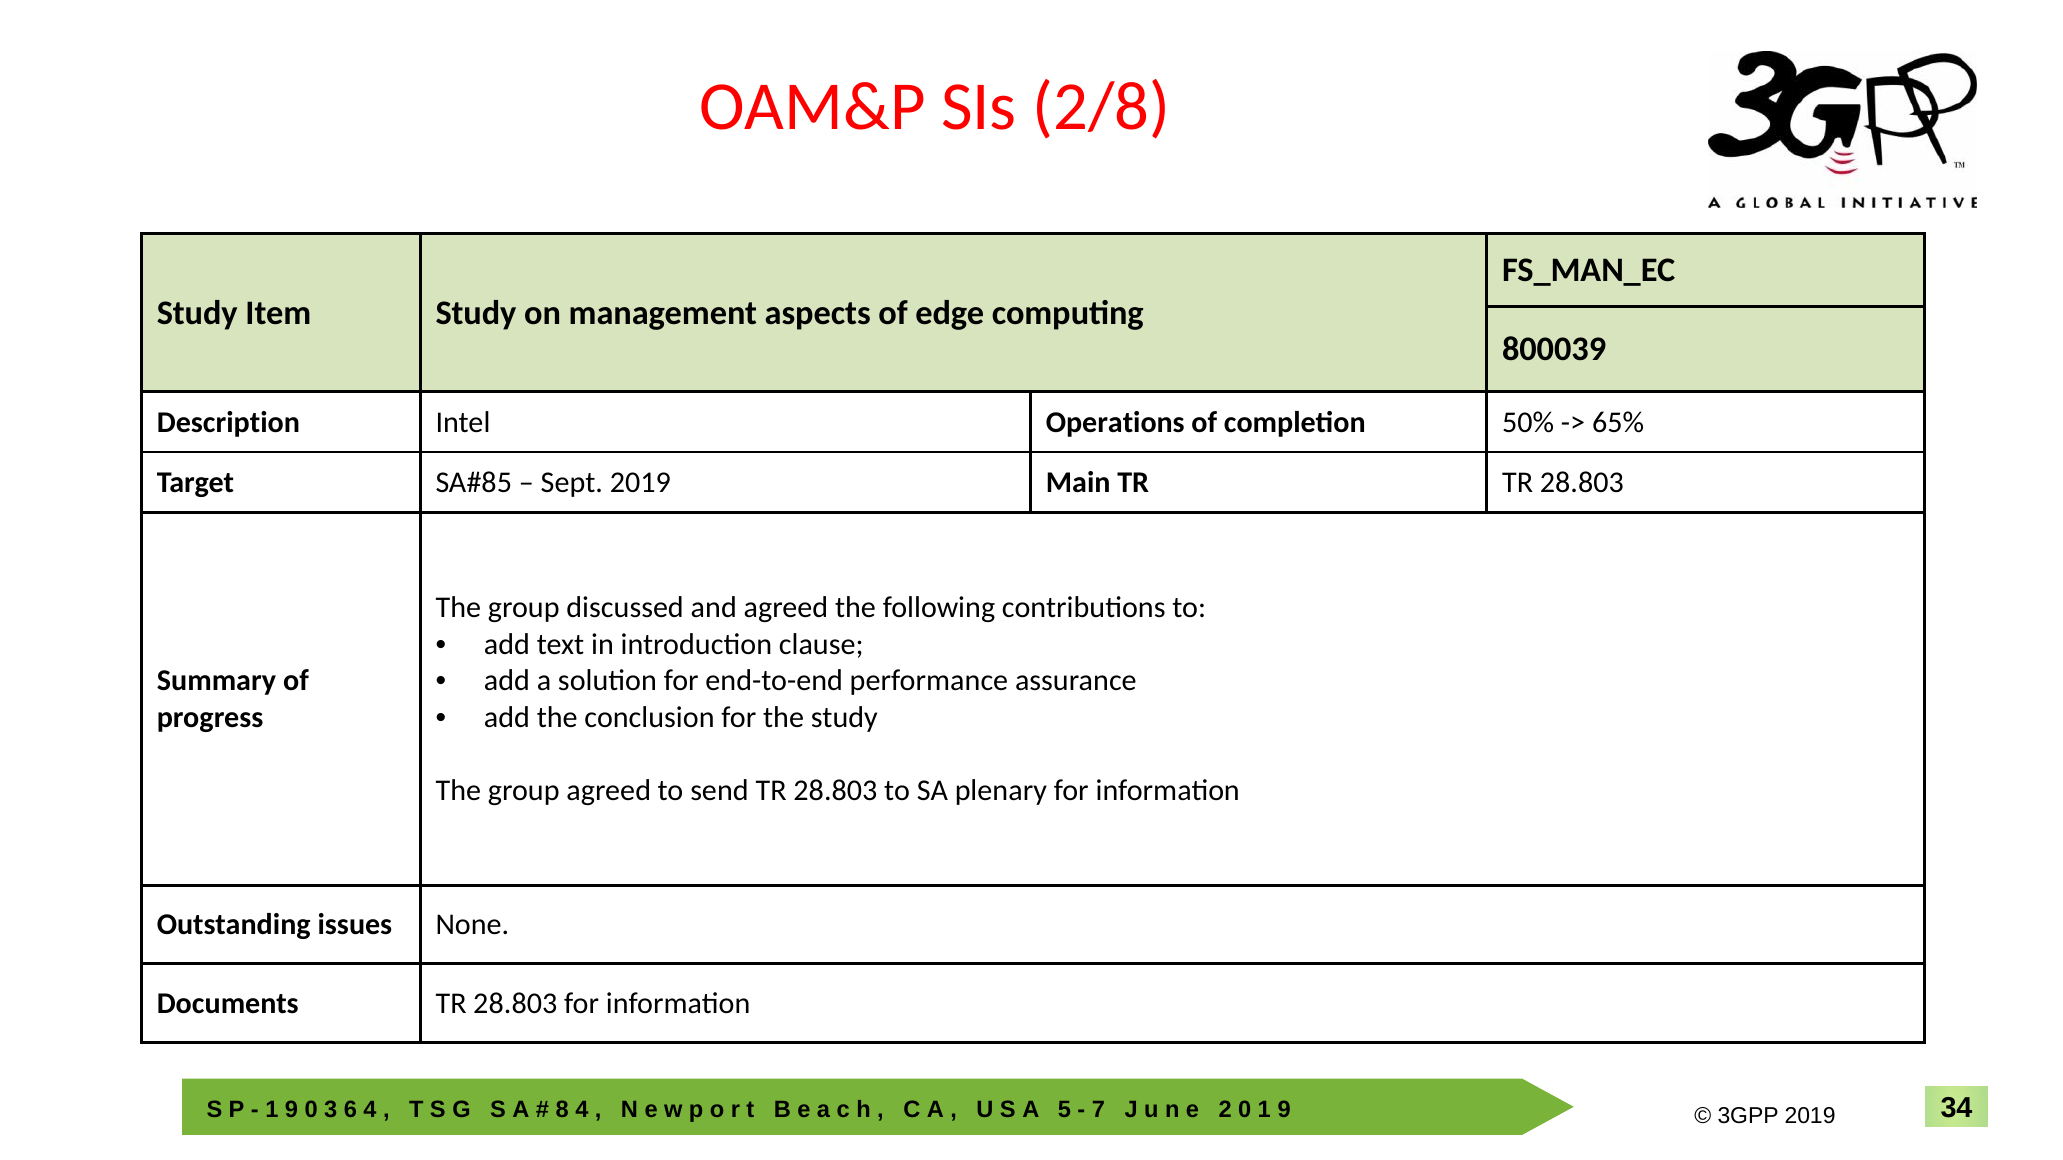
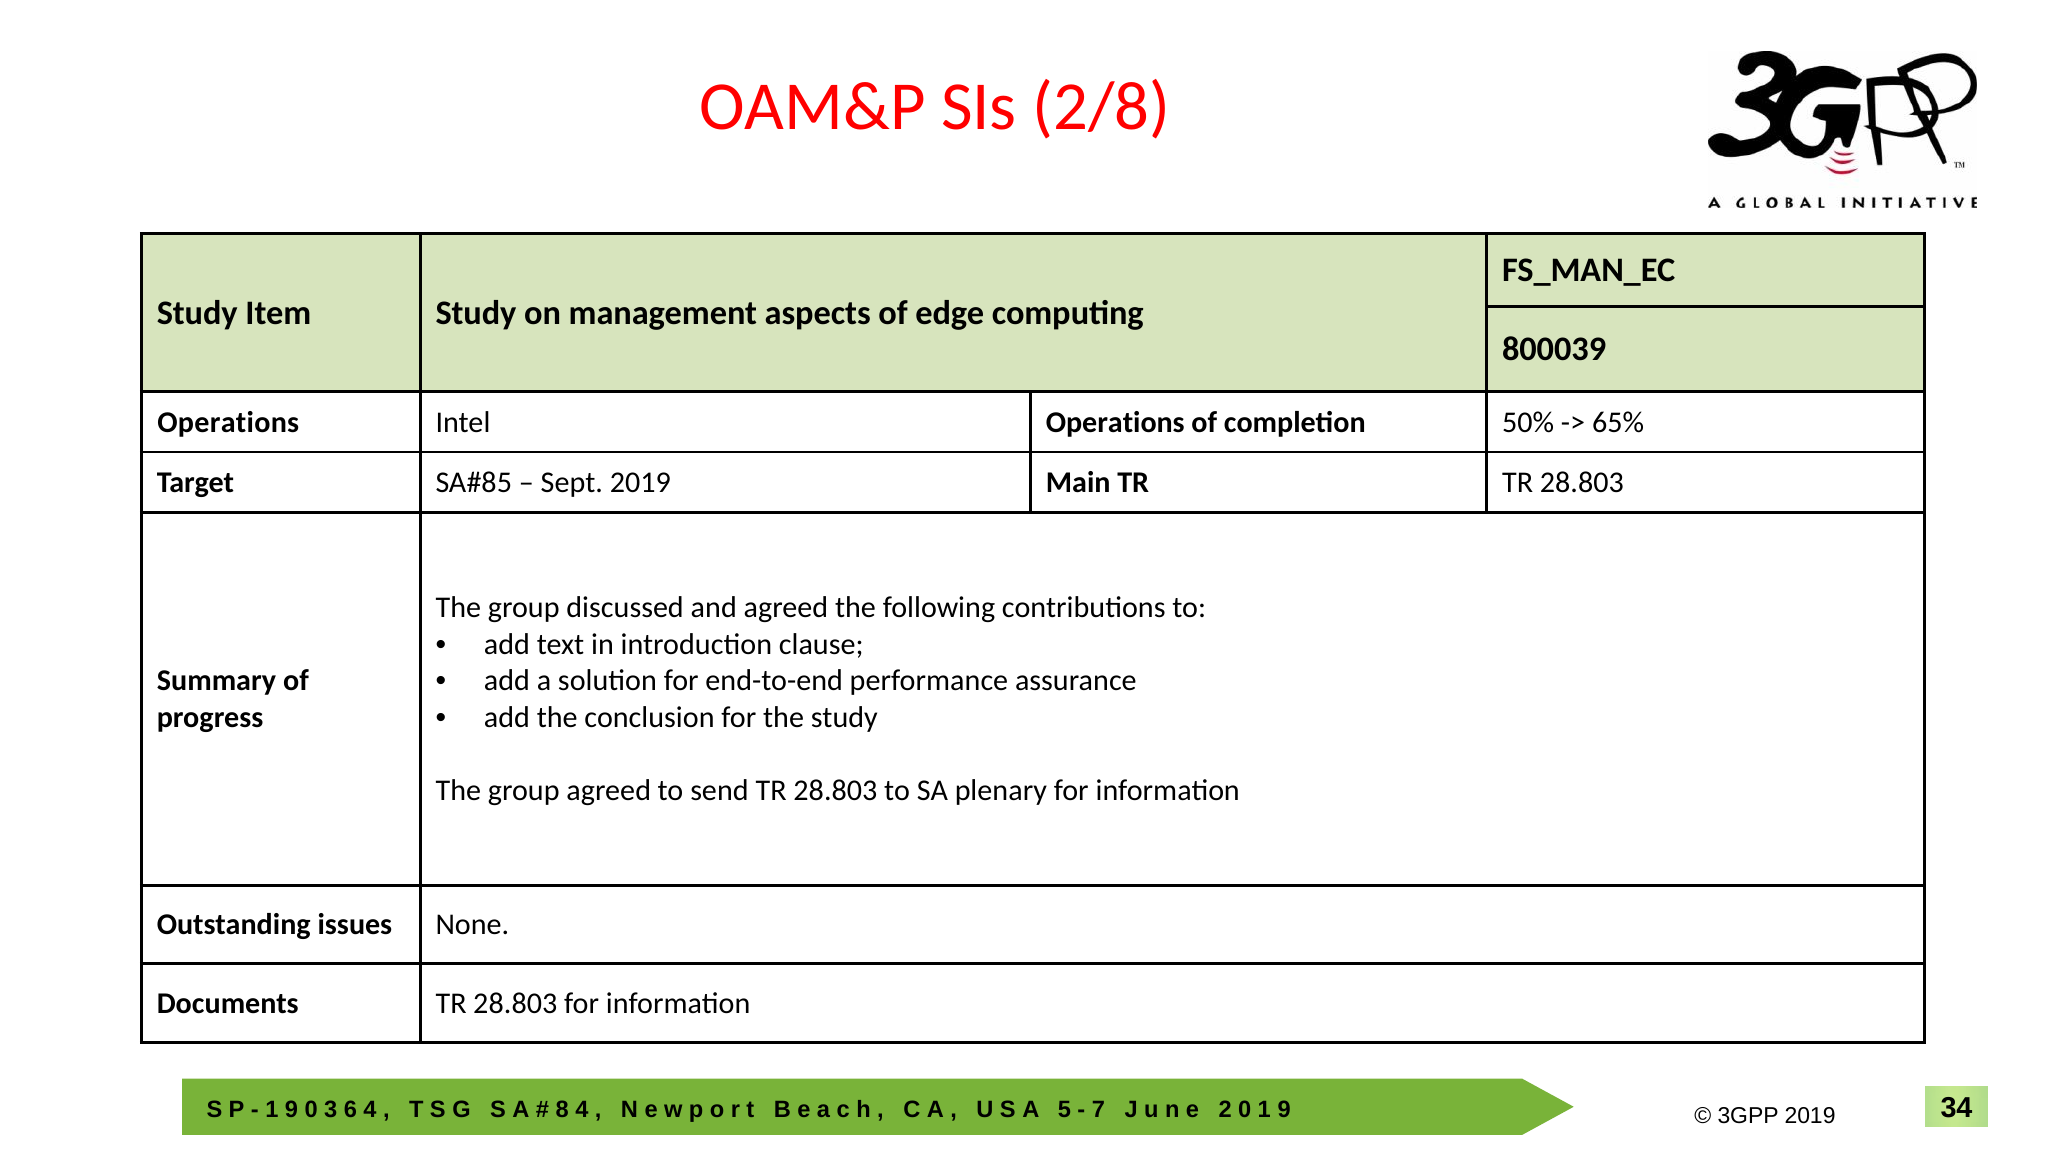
Description: Description -> Operations (228, 422)
